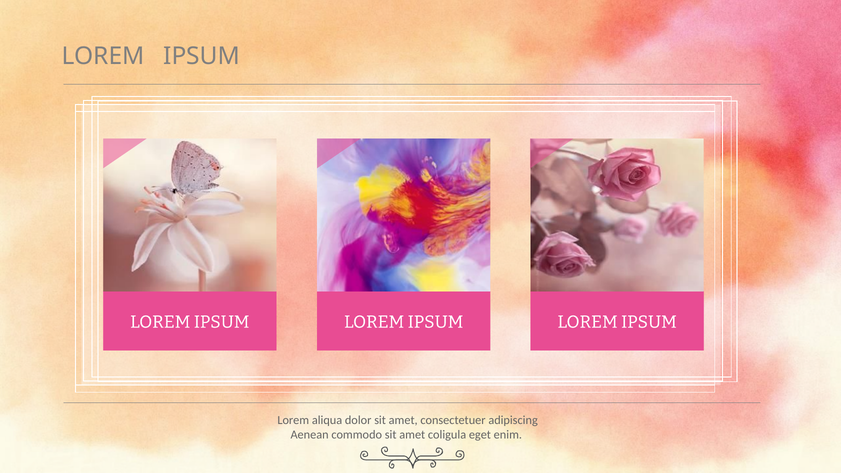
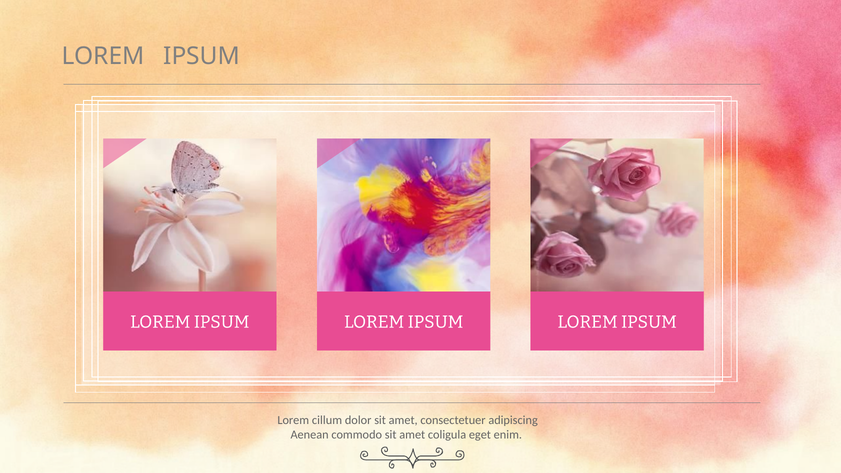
aliqua: aliqua -> cillum (327, 420)
